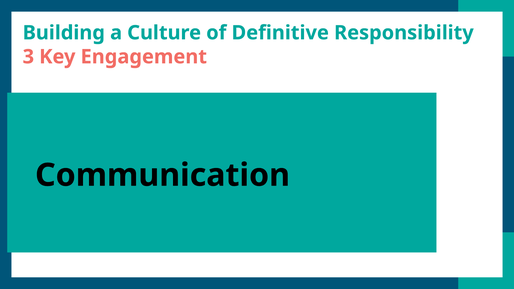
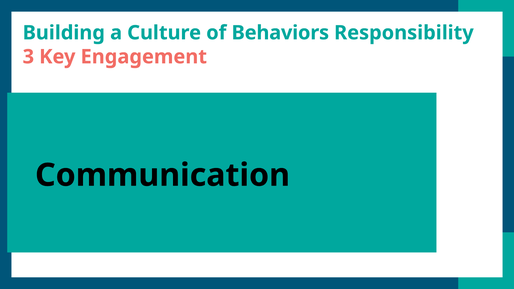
Definitive: Definitive -> Behaviors (280, 33)
